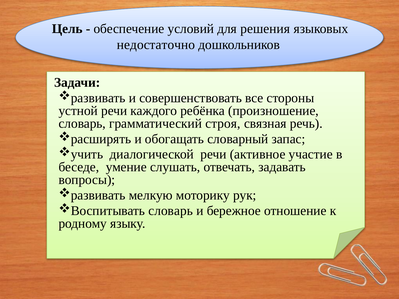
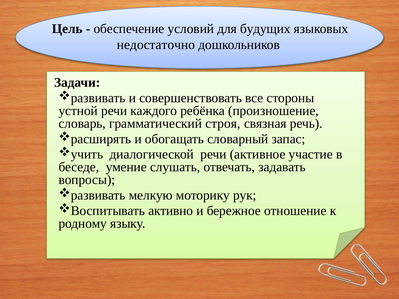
решения: решения -> будущих (265, 29)
словарь: словарь -> активно (171, 211)
